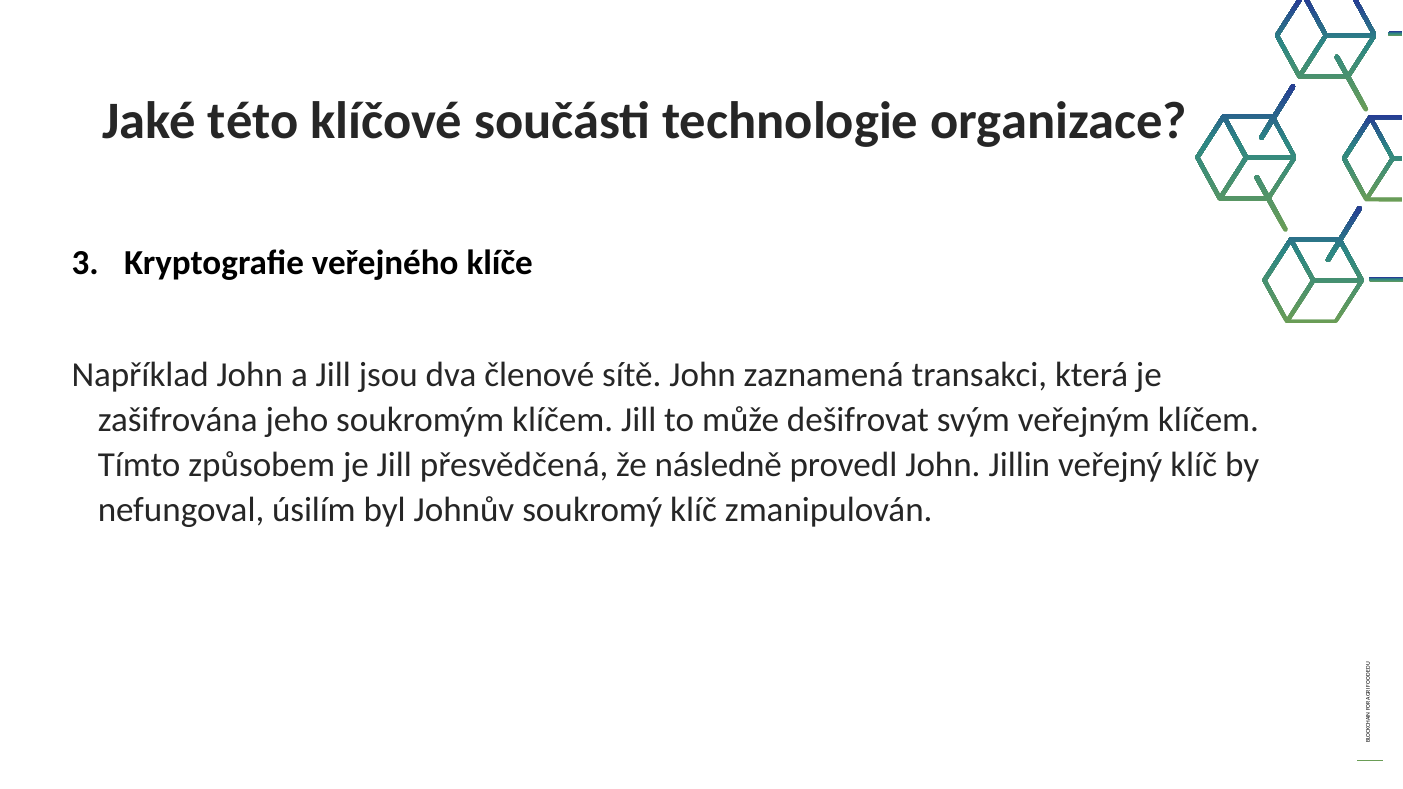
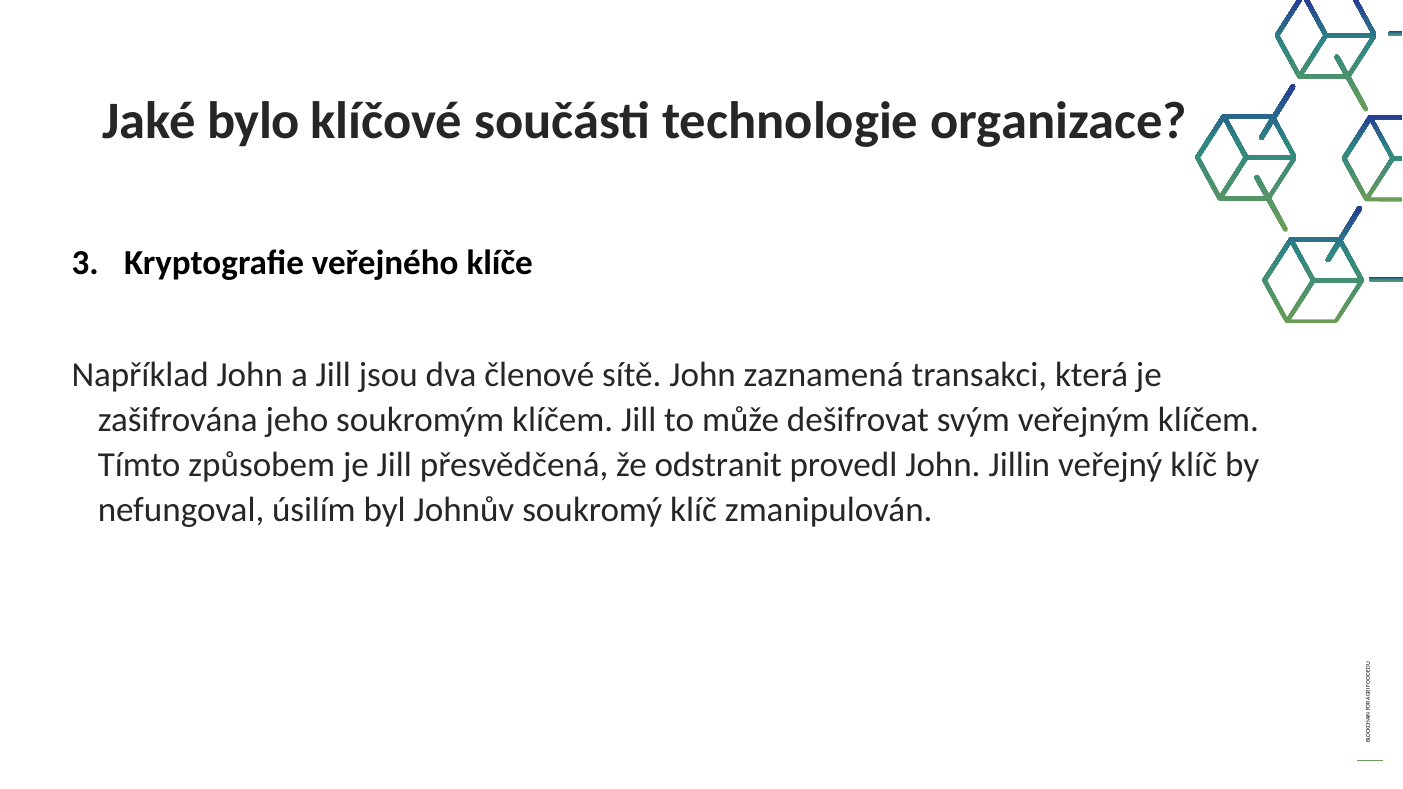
této: této -> bylo (254, 121)
následně: následně -> odstranit (718, 465)
